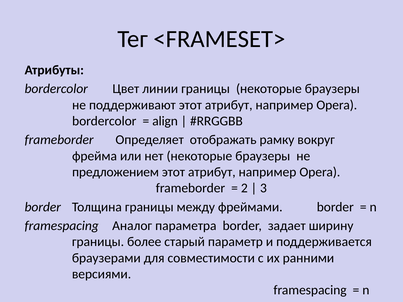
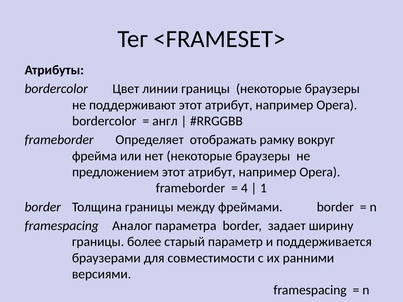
align: align -> англ (165, 121)
2: 2 -> 4 (244, 188)
3: 3 -> 1 (263, 188)
